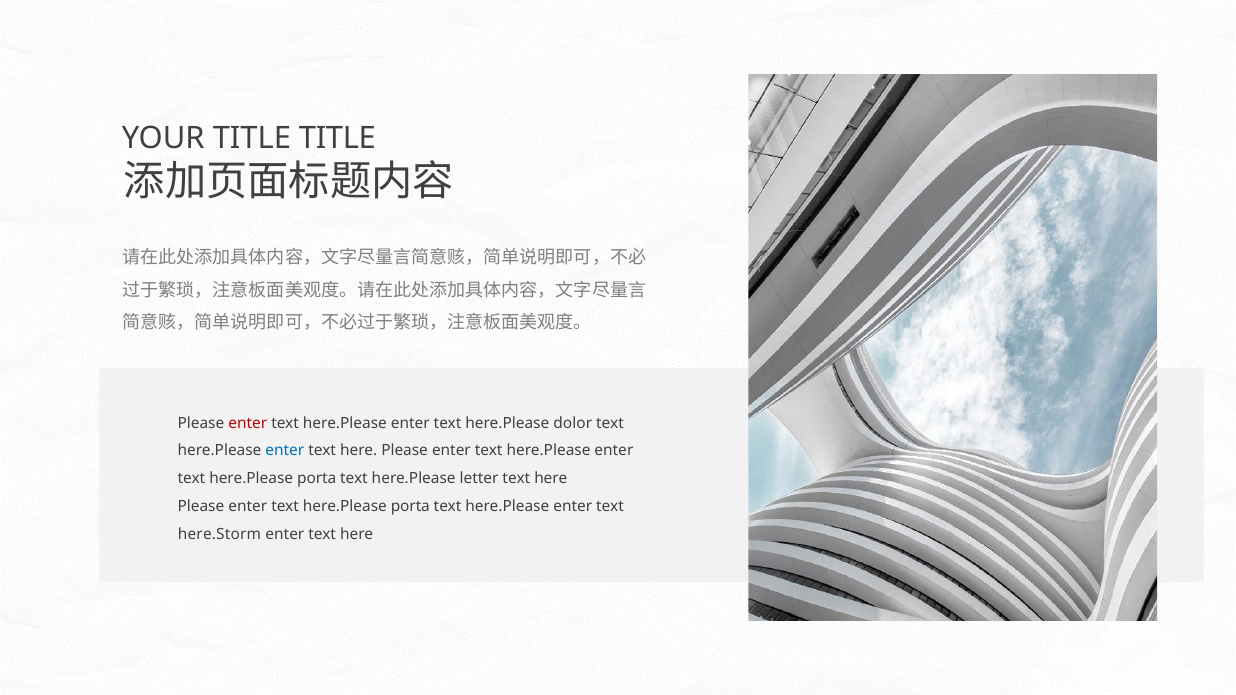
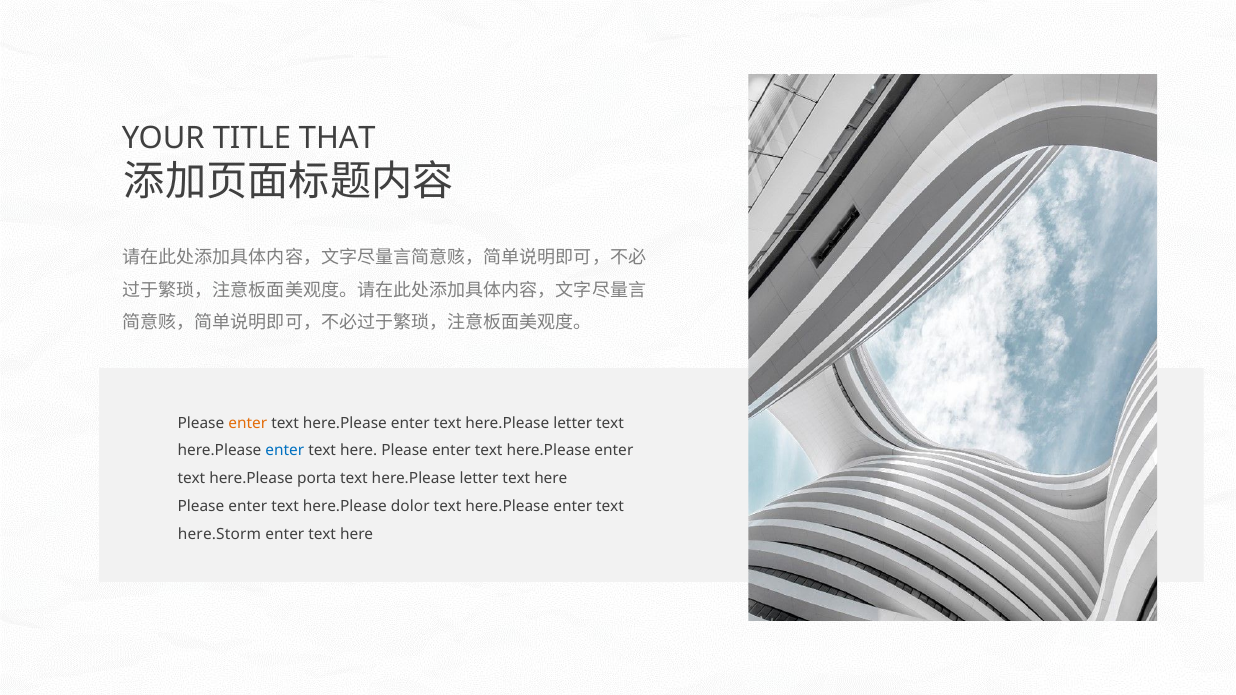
TITLE TITLE: TITLE -> THAT (337, 139)
enter colour: red -> orange (248, 423)
enter text here.Please dolor: dolor -> letter (573, 423)
porta: porta -> dolor (410, 507)
